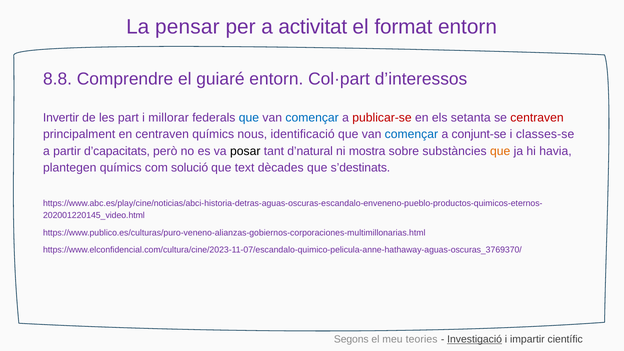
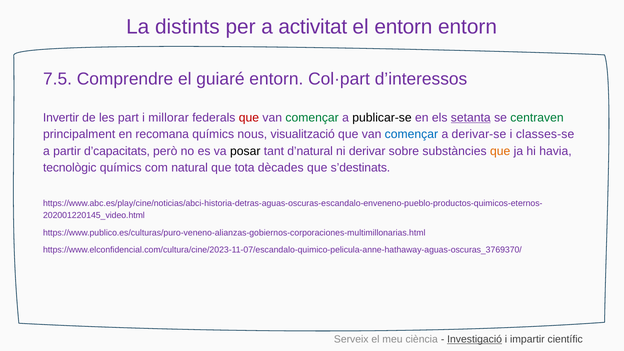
pensar: pensar -> distints (187, 27)
el format: format -> entorn (403, 27)
8.8: 8.8 -> 7.5 (58, 79)
que colour: blue -> red (249, 118)
començar colour: blue -> green (312, 118)
publicar-se colour: red -> black (382, 118)
setanta underline: none -> present (471, 118)
centraven colour: red -> green (537, 118)
en centraven: centraven -> recomana (162, 134)
identificació: identificació -> visualització (303, 134)
conjunt-se: conjunt-se -> derivar-se (479, 134)
mostra: mostra -> derivar (367, 151)
plantegen: plantegen -> tecnològic (70, 168)
solució: solució -> natural (190, 168)
text: text -> tota (245, 168)
Segons: Segons -> Serveix (351, 339)
teories: teories -> ciència (422, 339)
